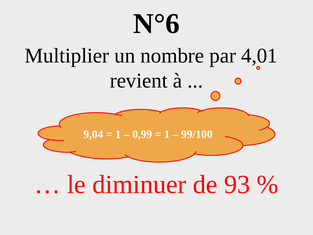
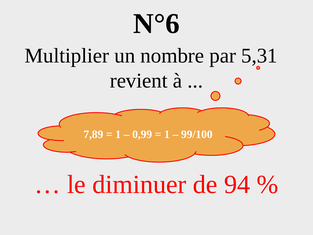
4,01: 4,01 -> 5,31 (259, 56)
9,04: 9,04 -> 7,89 (93, 134)
93: 93 -> 94 (237, 184)
